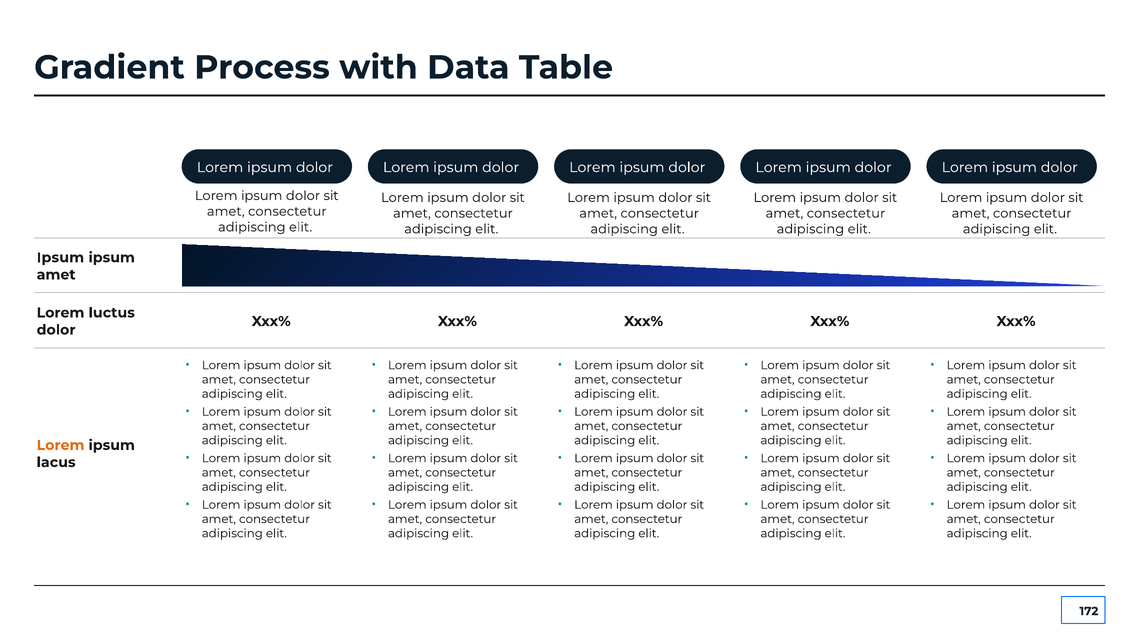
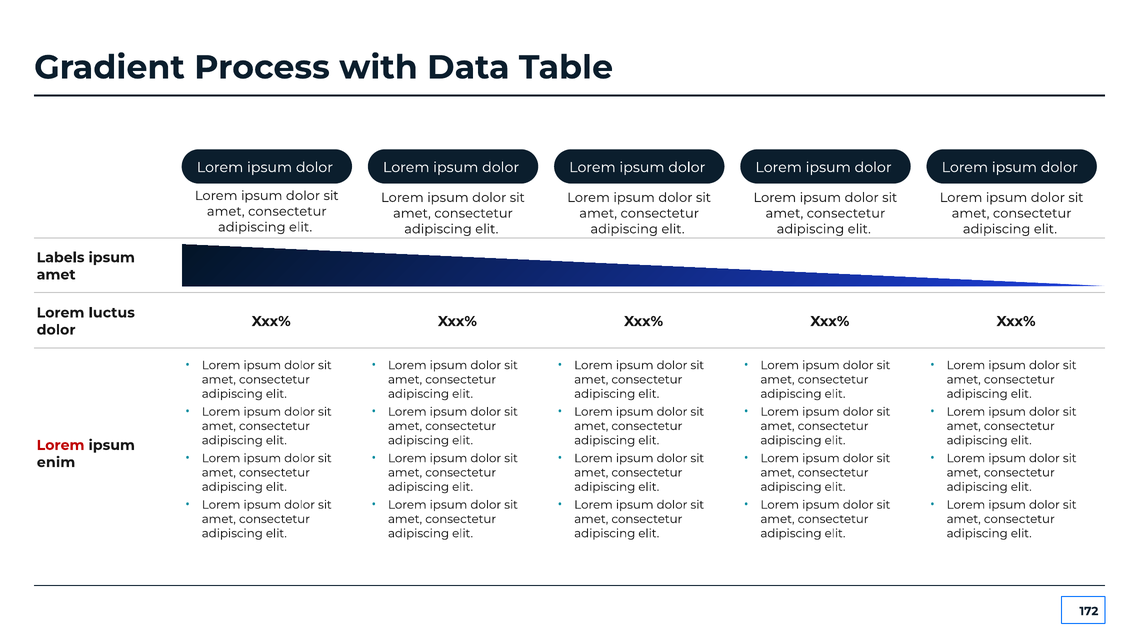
Ipsum: Ipsum -> Labels (61, 257)
Lorem colour: orange -> red (61, 445)
lacus: lacus -> enim (56, 462)
